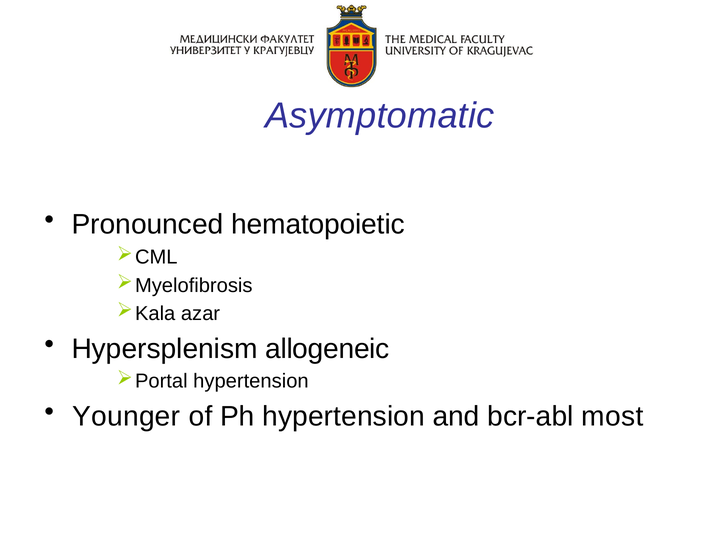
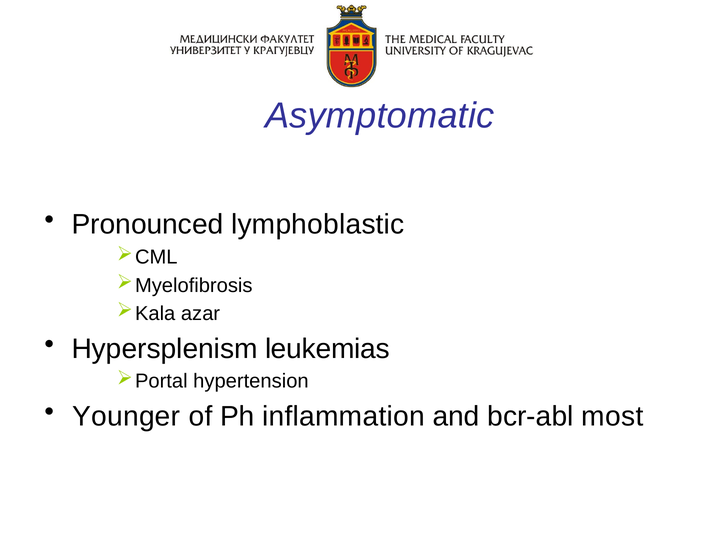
hematopoietic: hematopoietic -> lymphoblastic (318, 225)
allogeneic: allogeneic -> leukemias (327, 349)
Ph hypertension: hypertension -> inflammation (344, 416)
